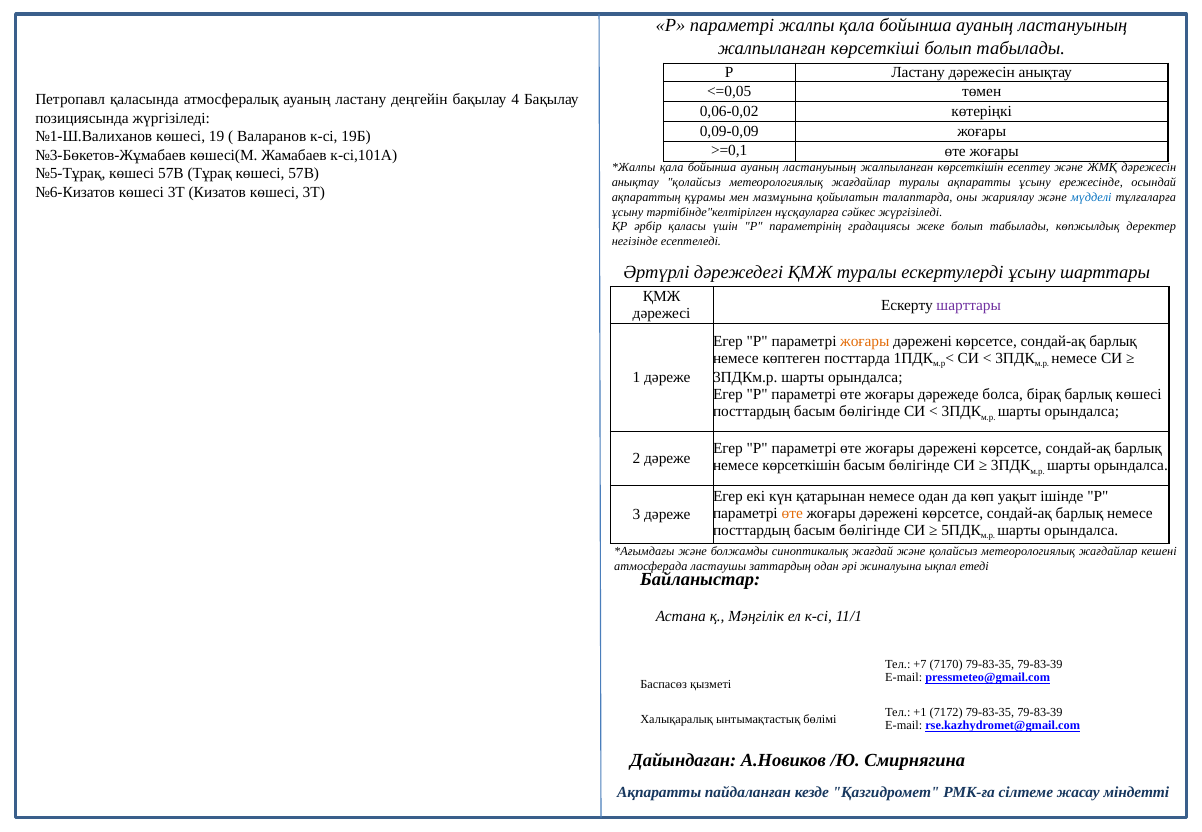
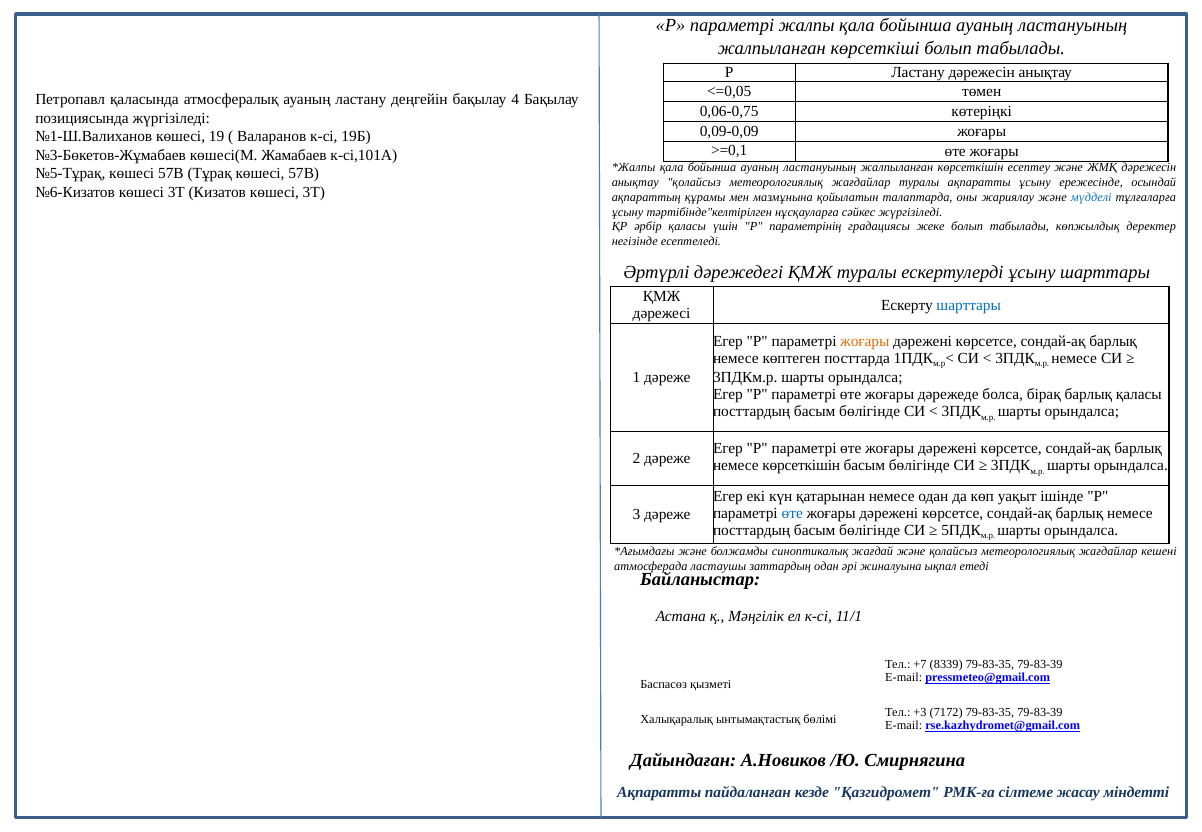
0,06-0,02: 0,06-0,02 -> 0,06-0,75 (729, 111)
шарттары colour: purple -> blue (969, 305)
барлық көшесі: көшесі -> қаласы (1139, 394)
өте colour: orange -> blue (792, 513)
7170: 7170 -> 8339 (946, 664)
+1: +1 -> +3 (920, 712)
